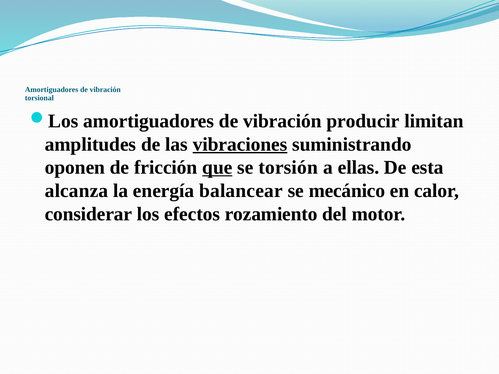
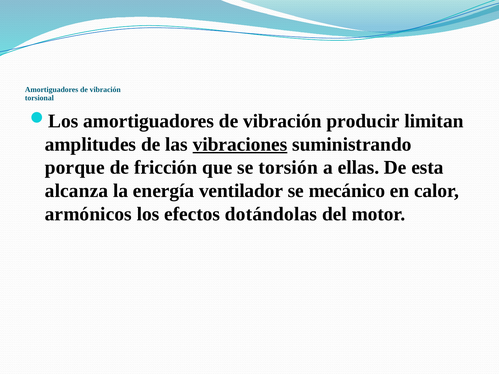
oponen: oponen -> porque (75, 168)
que underline: present -> none (217, 168)
balancear: balancear -> ventilador (241, 191)
considerar: considerar -> armónicos (88, 214)
rozamiento: rozamiento -> dotándolas (271, 214)
